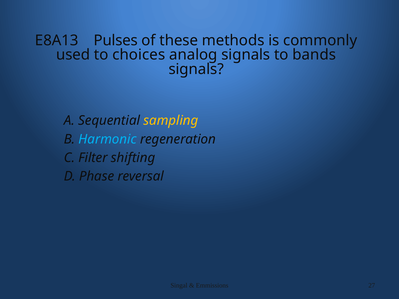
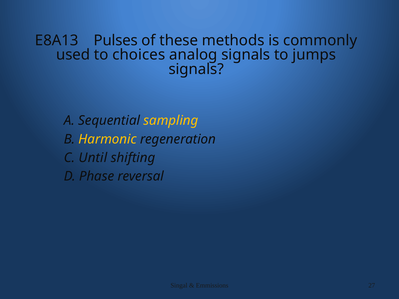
bands: bands -> jumps (314, 55)
Harmonic colour: light blue -> yellow (107, 139)
Filter: Filter -> Until (93, 158)
